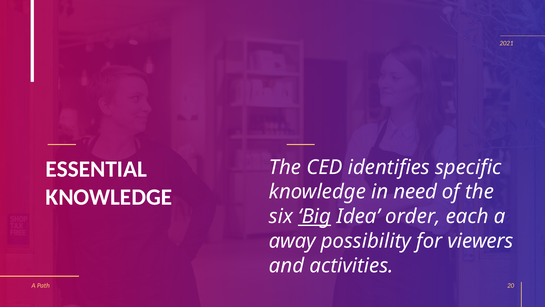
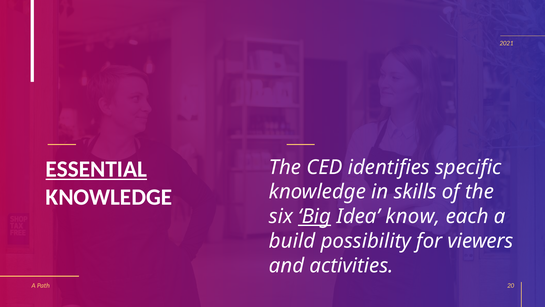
ESSENTIAL underline: none -> present (96, 169)
need: need -> skills (415, 192)
order: order -> know (413, 216)
away: away -> build (292, 241)
